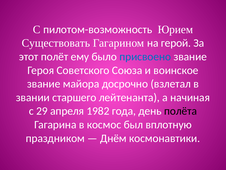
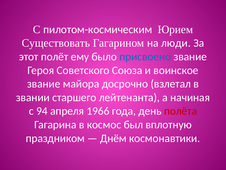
пилотом-возможность: пилотом-возможность -> пилотом-космическим (98, 29)
герой: герой -> люди (176, 43)
29: 29 -> 94 (42, 111)
1982: 1982 -> 1966 (98, 111)
полёта colour: black -> red (181, 111)
